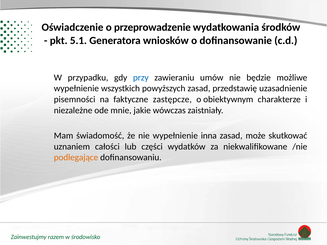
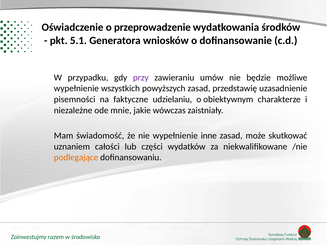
przy colour: blue -> purple (141, 78)
zastępcze: zastępcze -> udzielaniu (172, 99)
inna: inna -> inne (209, 136)
